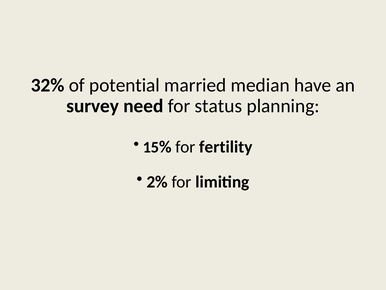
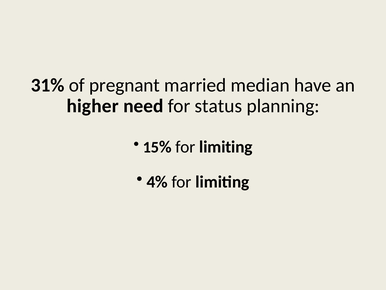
32%: 32% -> 31% (48, 85)
potential: potential -> pregnant (125, 85)
survey: survey -> higher (93, 106)
15% for fertility: fertility -> limiting (226, 147)
2%: 2% -> 4% (157, 182)
